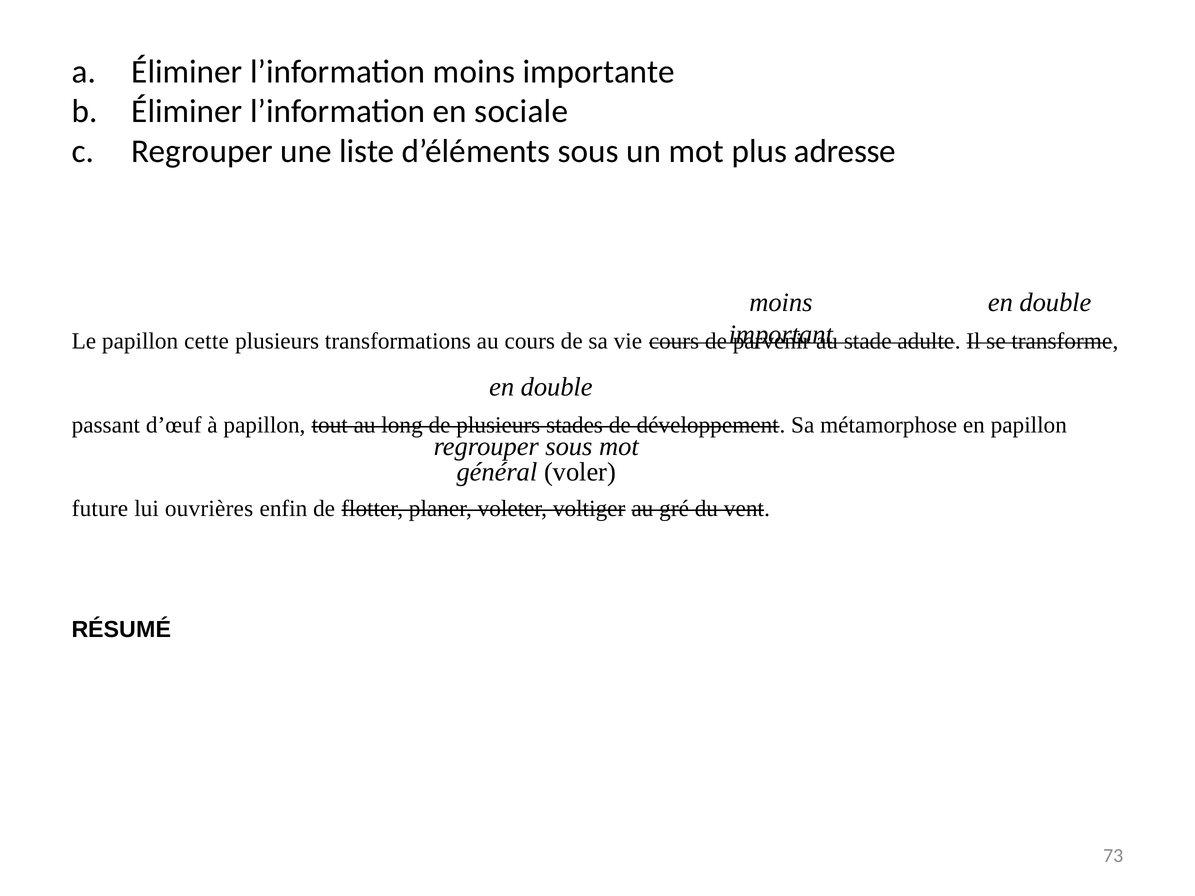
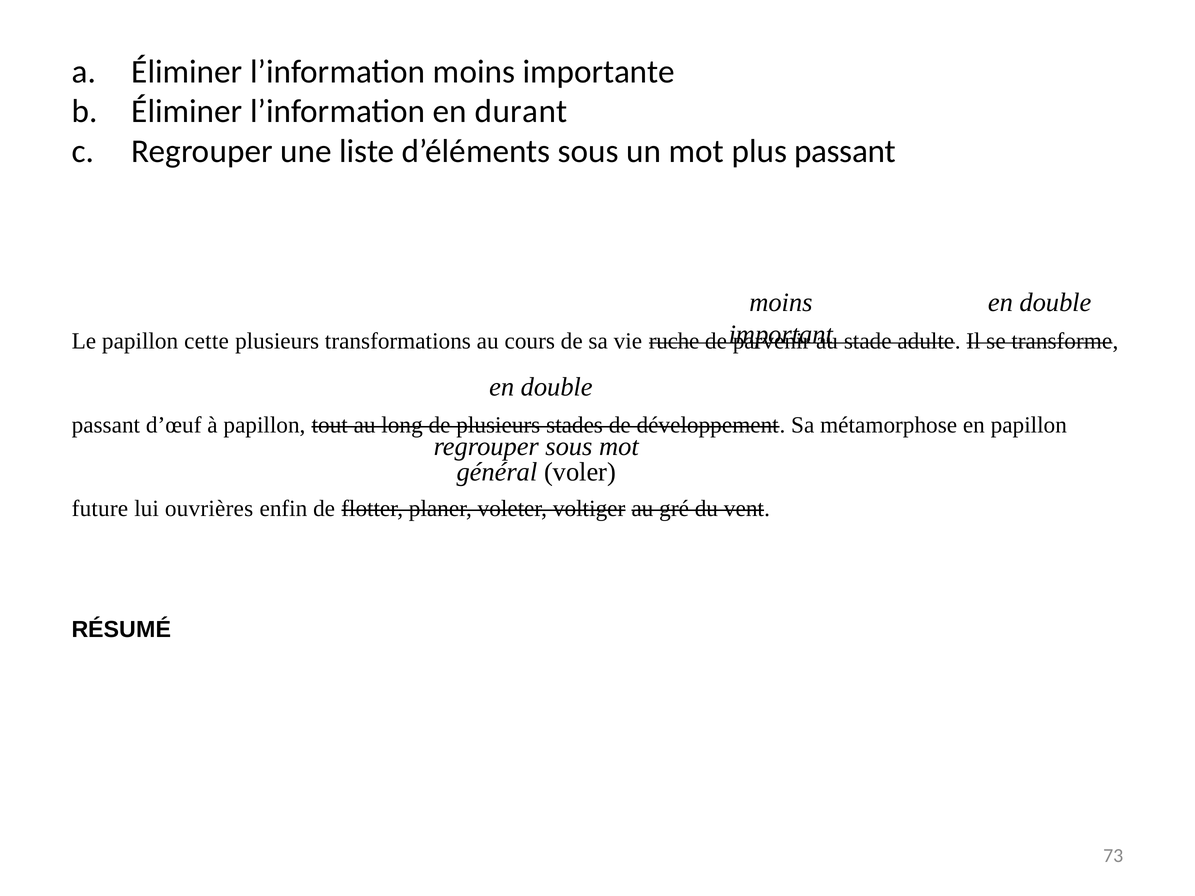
sociale: sociale -> durant (521, 112)
plus adresse: adresse -> passant (845, 151)
vie cours: cours -> ruche (674, 341)
